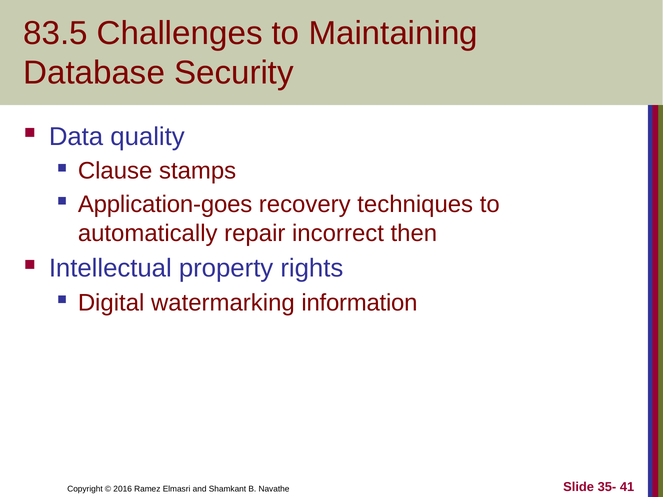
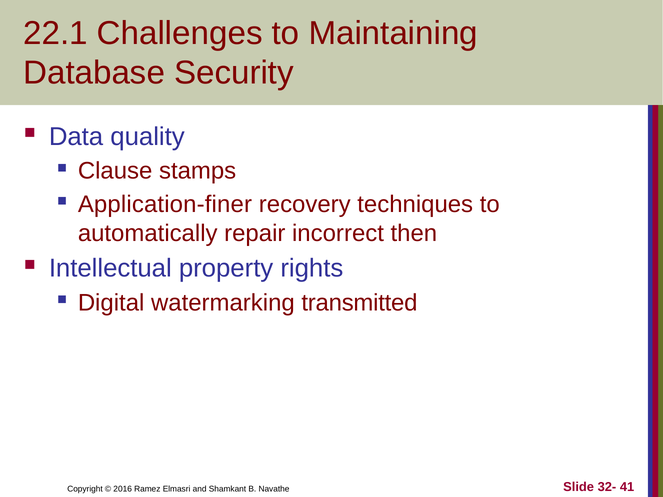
83.5: 83.5 -> 22.1 (55, 33)
Application-goes: Application-goes -> Application-finer (165, 205)
information: information -> transmitted (359, 303)
35-: 35- -> 32- (607, 487)
